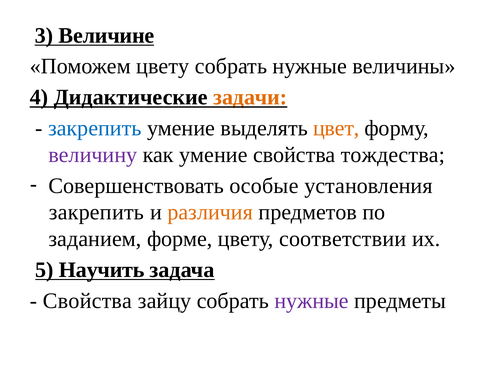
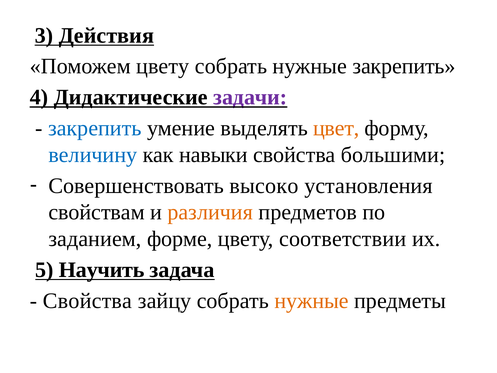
Величине: Величине -> Действия (106, 35)
нужные величины: величины -> закрепить (404, 66)
задачи colour: orange -> purple (250, 97)
величину colour: purple -> blue (93, 155)
как умение: умение -> навыки (213, 155)
тождества: тождества -> большими (393, 155)
особые: особые -> высоко (264, 186)
закрепить: закрепить -> свойствам (97, 212)
нужные colour: purple -> orange (312, 301)
